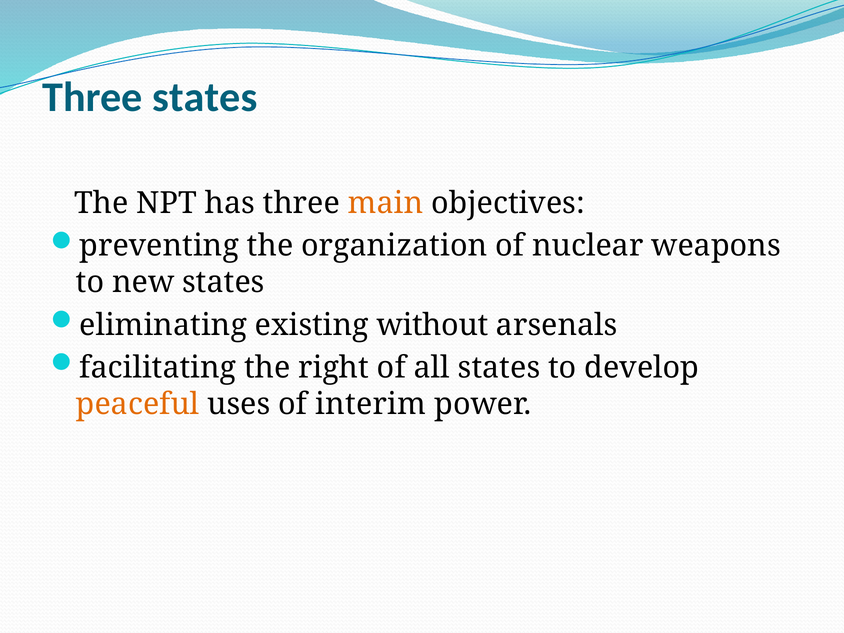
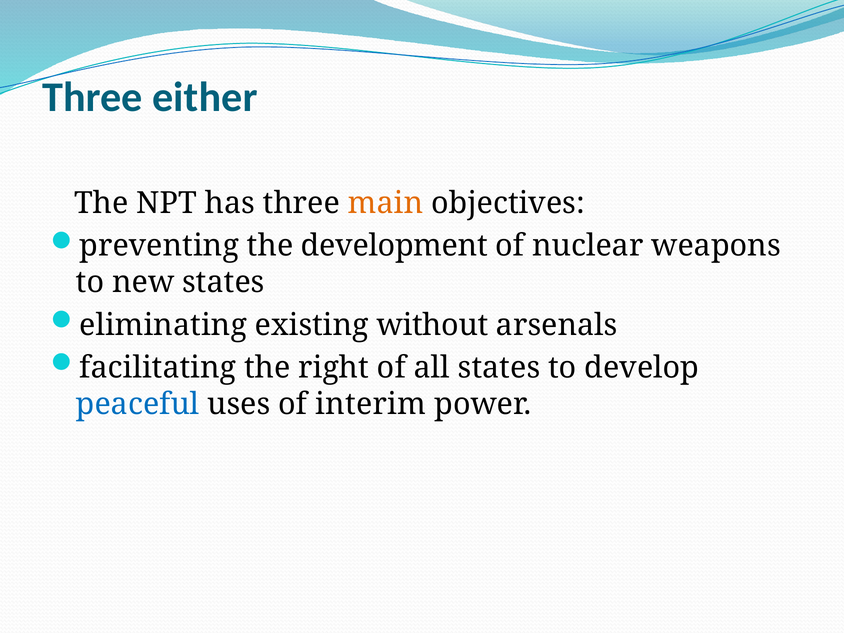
Three states: states -> either (205, 97)
organization: organization -> development (394, 246)
peaceful colour: orange -> blue (138, 404)
